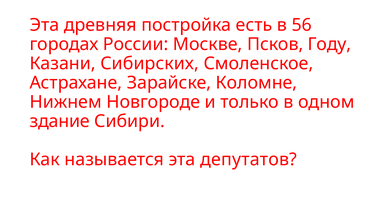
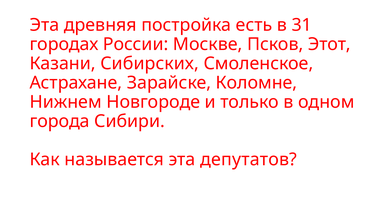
56: 56 -> 31 (302, 25)
Году: Году -> Этот (329, 44)
здание: здание -> города (60, 121)
